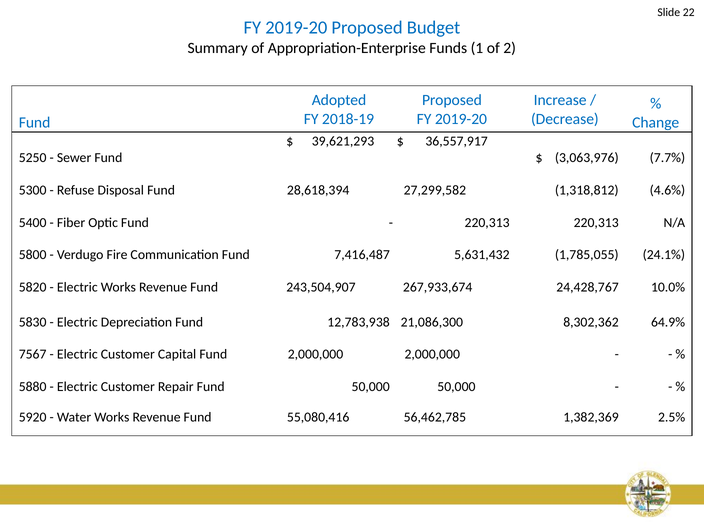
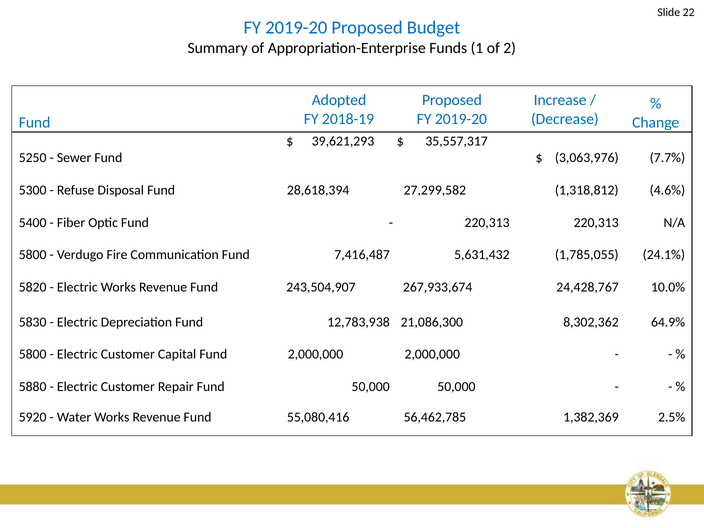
36,557,917: 36,557,917 -> 35,557,317 (457, 141)
7567: 7567 -> 5800 (33, 354)
